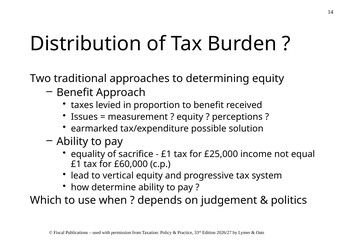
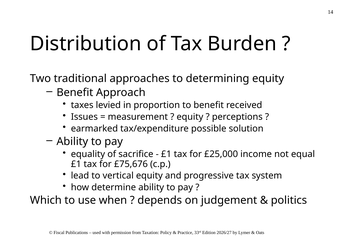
£60,000: £60,000 -> £75,676 (131, 164)
